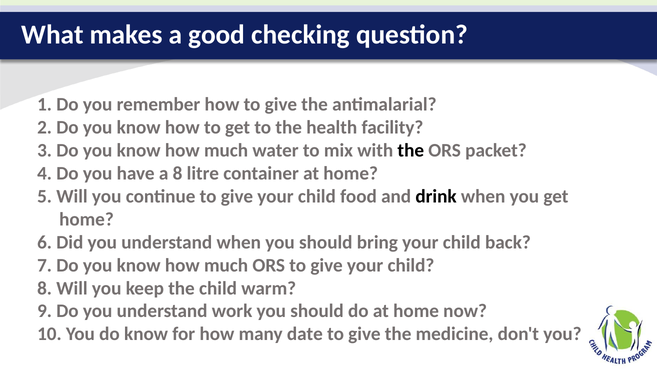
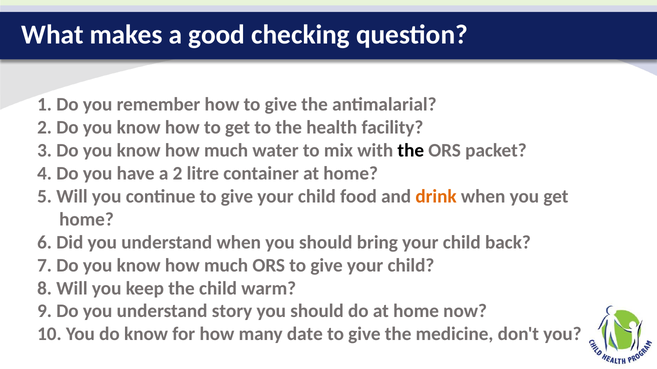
a 8: 8 -> 2 (178, 174)
drink colour: black -> orange (436, 197)
work: work -> story (232, 312)
